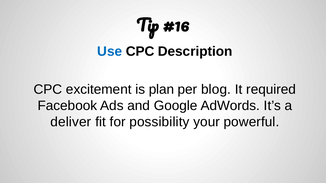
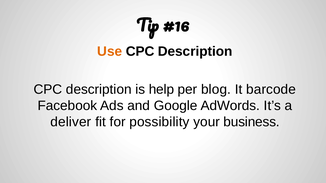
Use colour: blue -> orange (110, 51)
excitement: excitement -> description (99, 89)
plan: plan -> help (161, 89)
required: required -> barcode (271, 89)
powerful: powerful -> business (252, 122)
